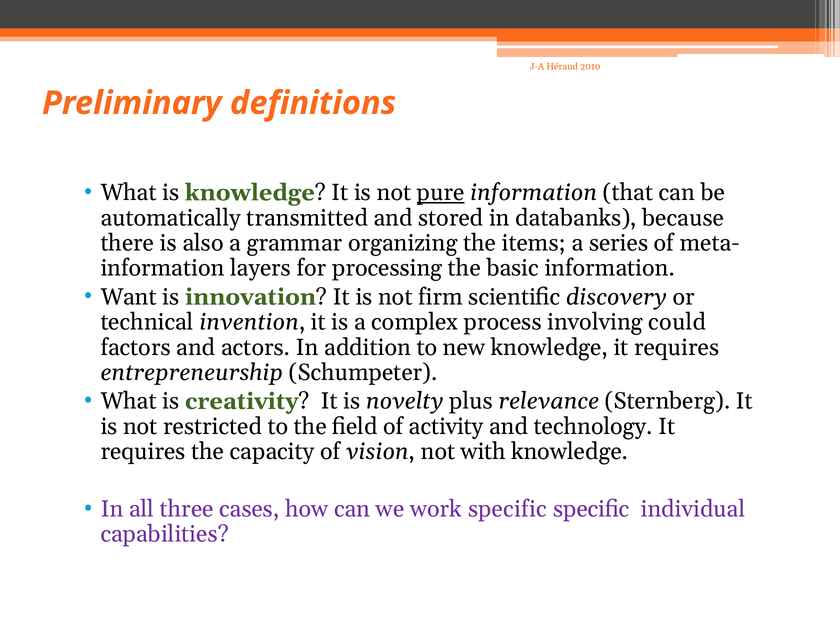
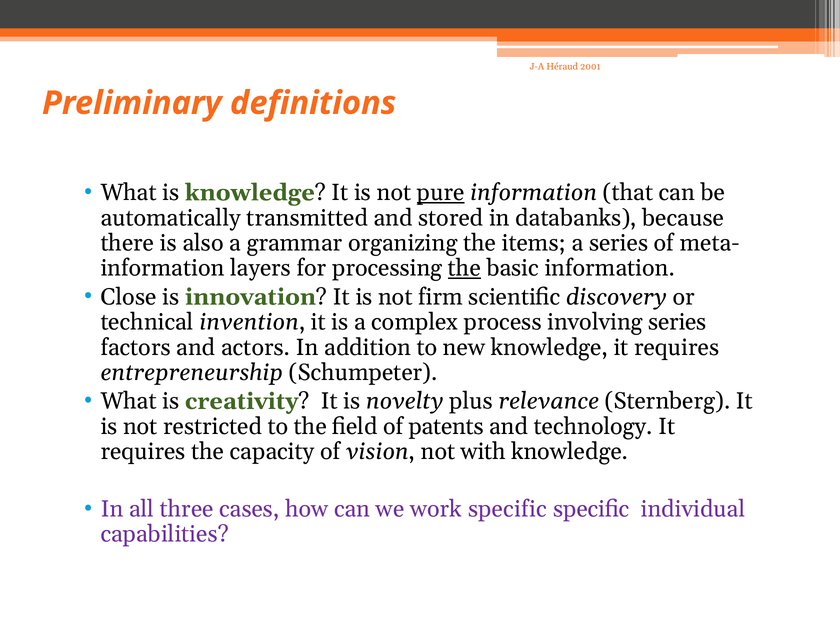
2010: 2010 -> 2001 (590, 67)
the underline: none -> present (464, 268)
Want: Want -> Close (129, 297)
involving could: could -> series (677, 322)
activity: activity -> patents (446, 426)
